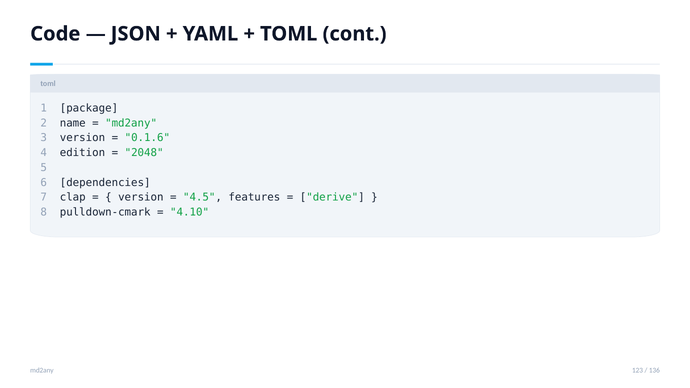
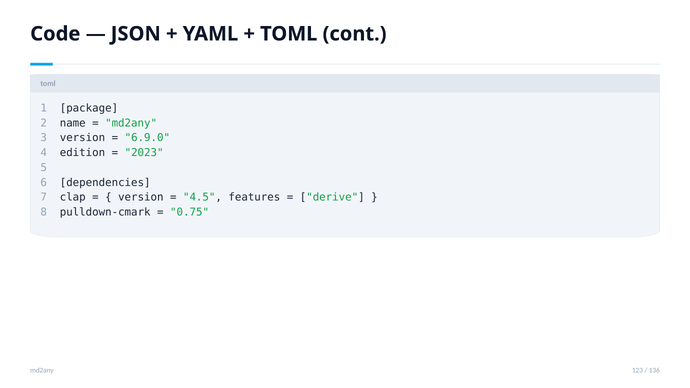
0.1.6: 0.1.6 -> 6.9.0 (147, 138)
2048: 2048 -> 2023 (144, 153)
4.10: 4.10 -> 0.75 (190, 212)
